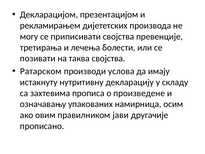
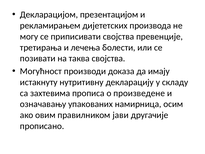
Ратарском: Ратарском -> Могућност (41, 71)
услова: услова -> доказа (121, 71)
